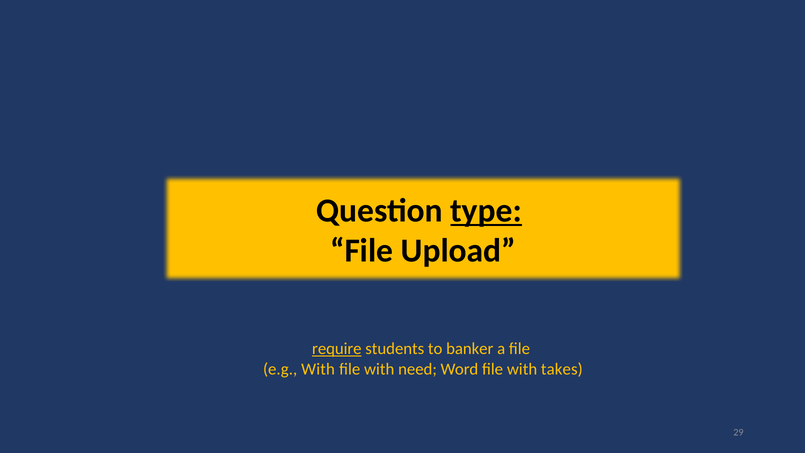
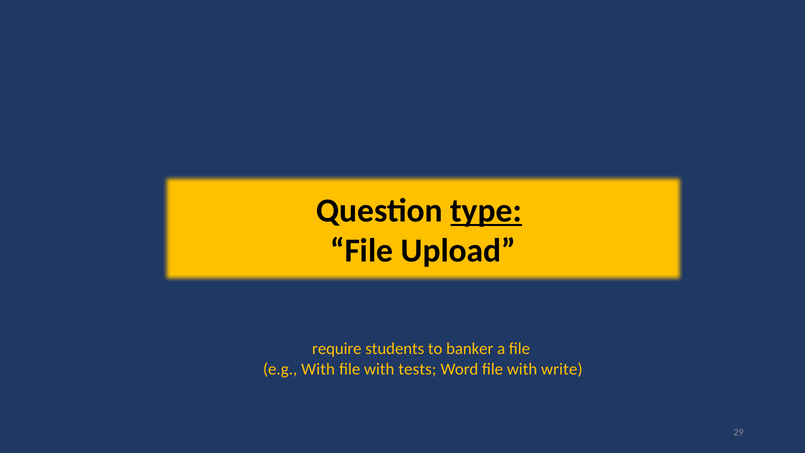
require underline: present -> none (337, 349)
need: need -> tests (417, 369)
takes: takes -> write (562, 369)
